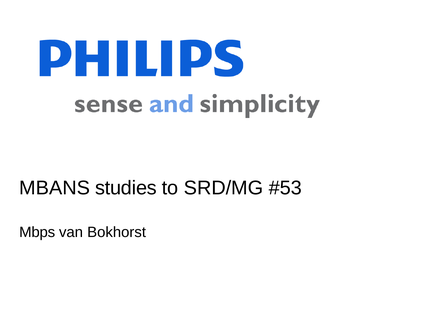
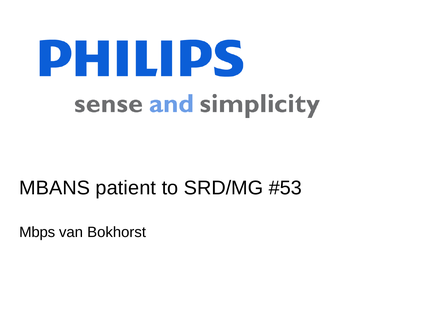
studies: studies -> patient (126, 188)
